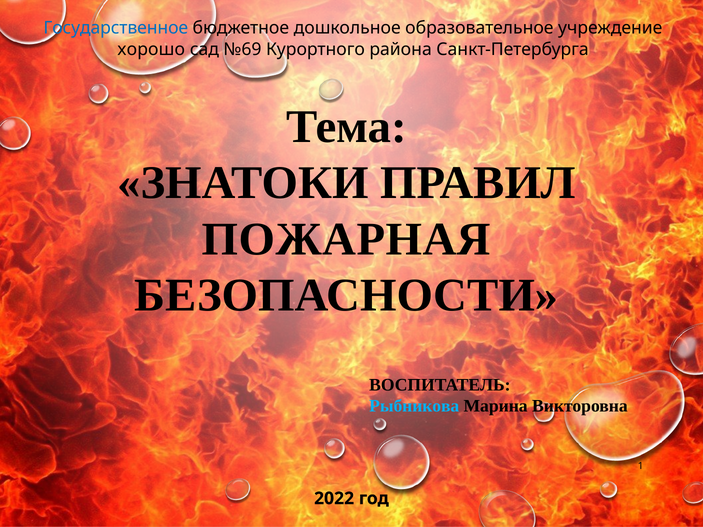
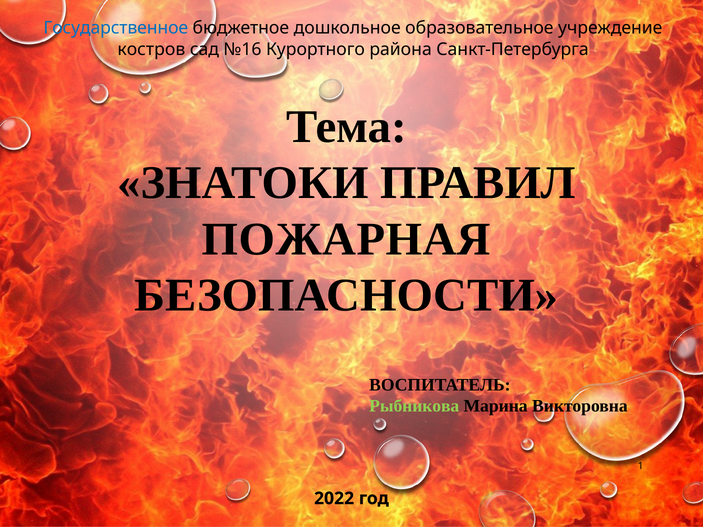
хорошо: хорошо -> костров (151, 49)
№69: №69 -> №16 (242, 49)
Рыбникова colour: light blue -> light green (414, 406)
